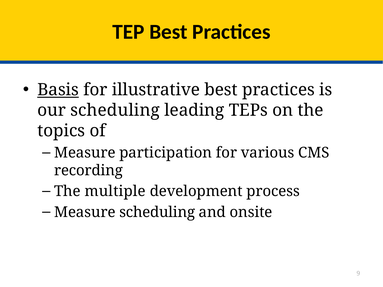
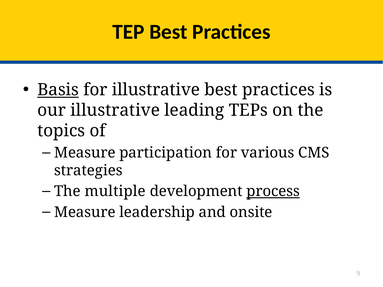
our scheduling: scheduling -> illustrative (115, 110)
recording: recording -> strategies (88, 171)
process underline: none -> present (273, 191)
Measure scheduling: scheduling -> leadership (157, 212)
